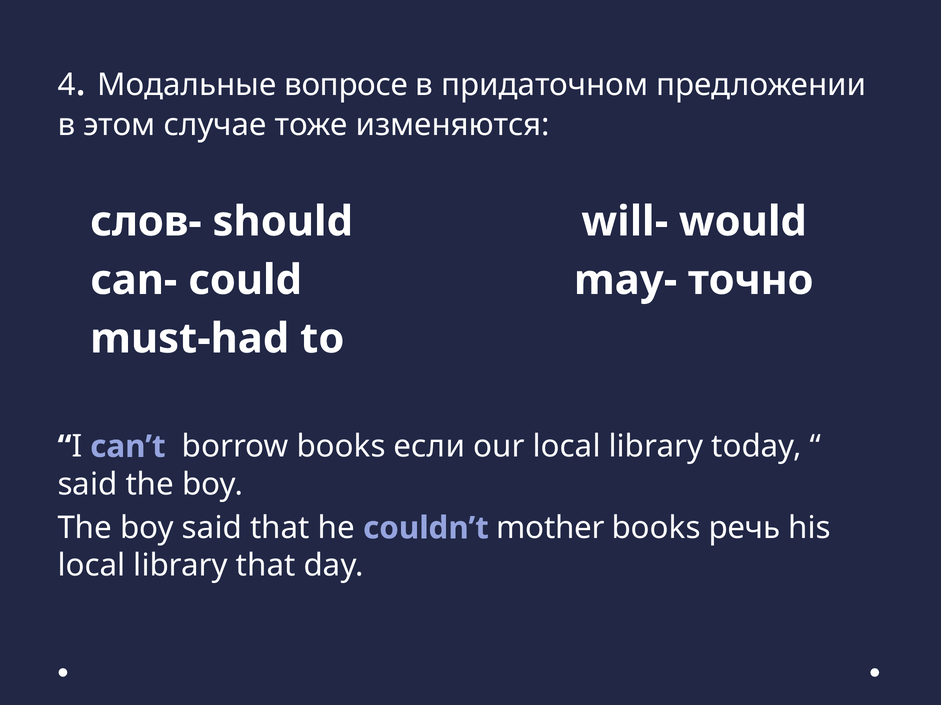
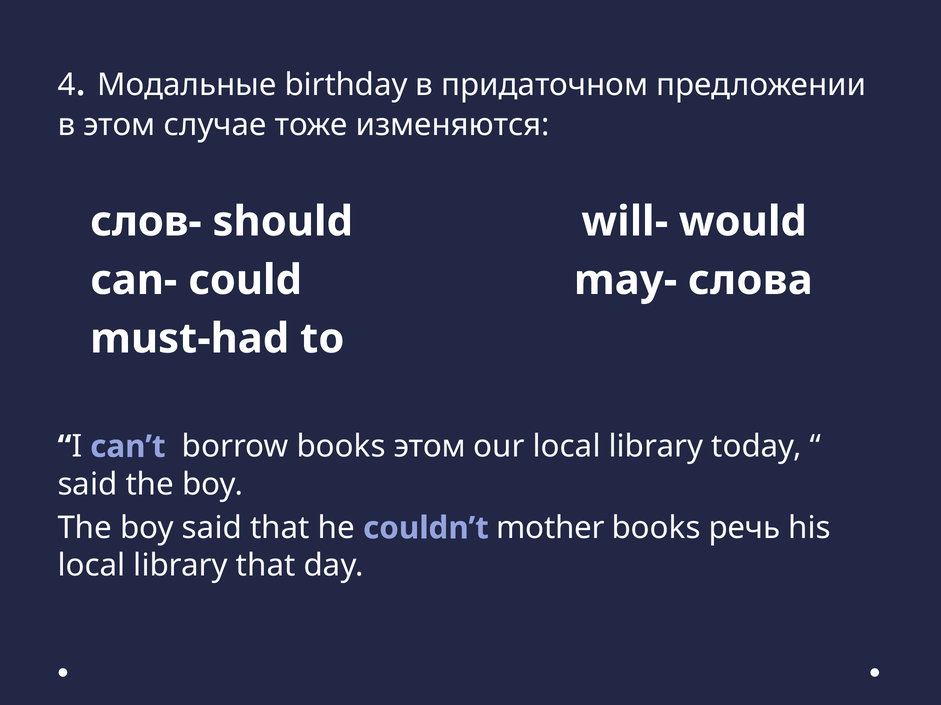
вопросе: вопросе -> birthday (346, 85)
точно: точно -> слова (750, 280)
books если: если -> этом (430, 447)
